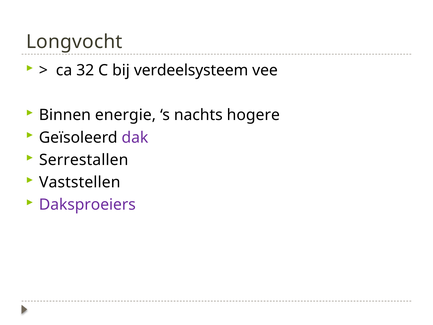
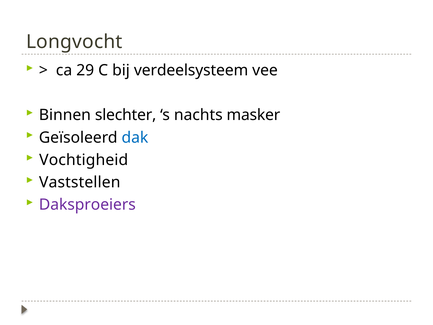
32: 32 -> 29 (85, 70)
energie: energie -> slechter (126, 115)
hogere: hogere -> masker (253, 115)
dak colour: purple -> blue (135, 137)
Serrestallen: Serrestallen -> Vochtigheid (84, 160)
